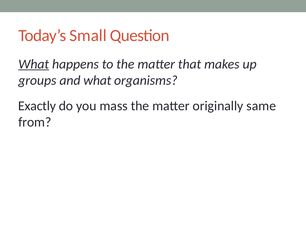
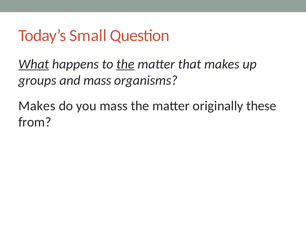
the underline: none -> present (125, 64)
and what: what -> mass (97, 81)
Exactly: Exactly -> Makes (37, 106)
same: same -> these (261, 106)
